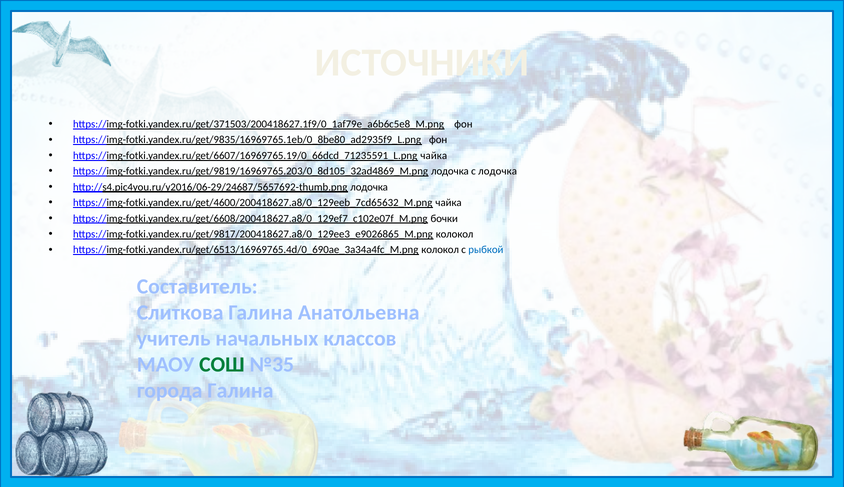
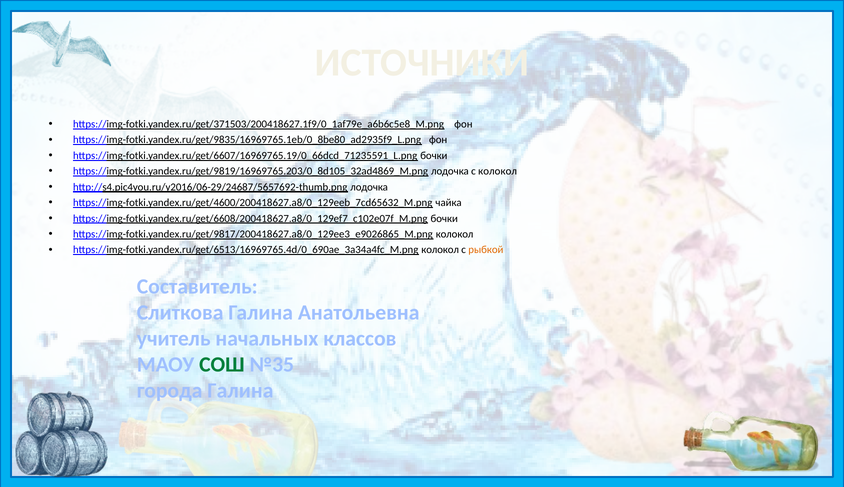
https://img-fotki.yandex.ru/get/6607/16969765.19/0_66dcd_71235591_L.png чайка: чайка -> бочки (434, 156)
с лодочка: лодочка -> колокол (498, 171)
рыбкой colour: blue -> orange (486, 250)
